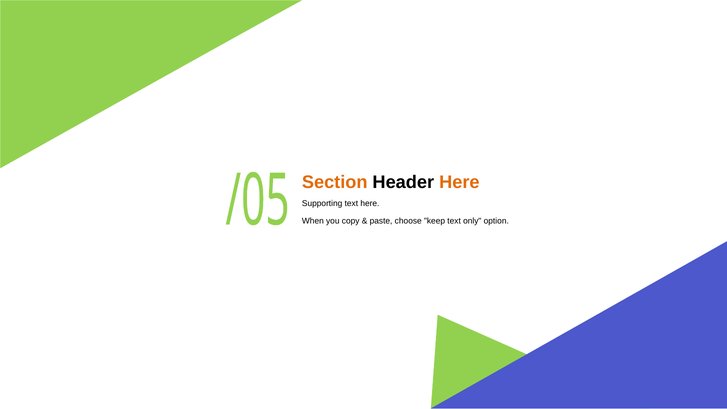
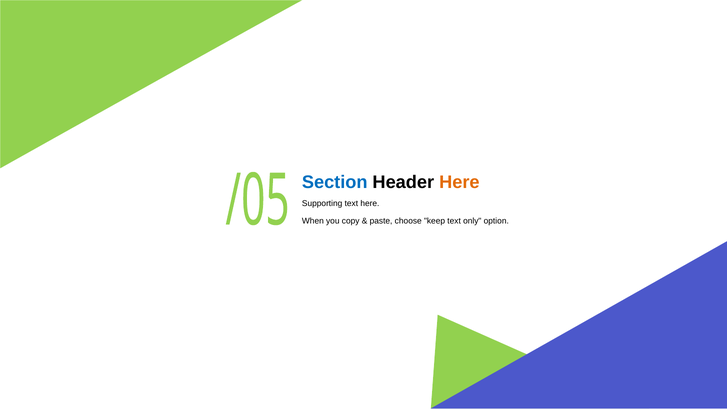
Section colour: orange -> blue (335, 182)
